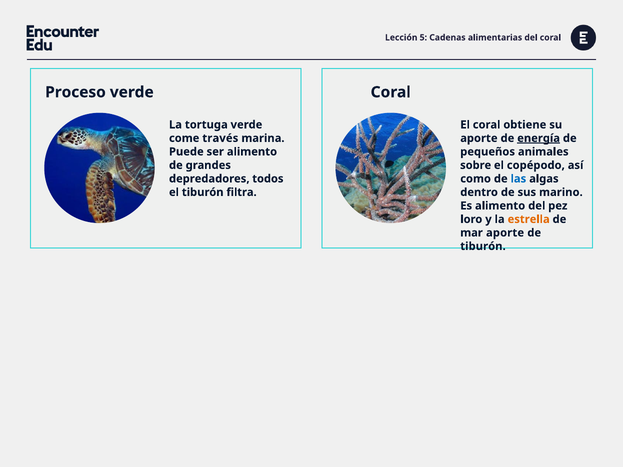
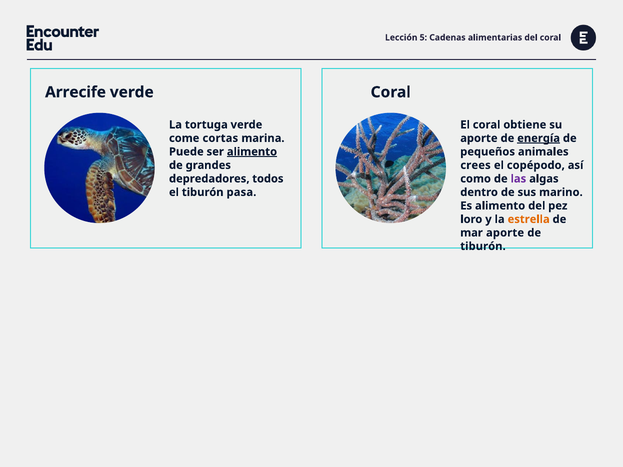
Proceso: Proceso -> Arrecife (76, 92)
través: través -> cortas (220, 138)
alimento underline: none -> present (252, 152)
sobre: sobre -> crees (476, 165)
las colour: blue -> purple (518, 179)
filtra: filtra -> pasa (241, 192)
